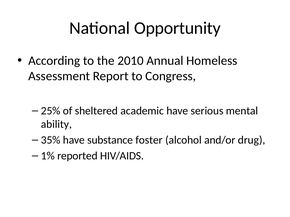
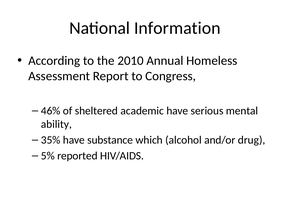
Opportunity: Opportunity -> Information (177, 28)
25%: 25% -> 46% (51, 111)
foster: foster -> which (149, 140)
1%: 1% -> 5% (48, 156)
